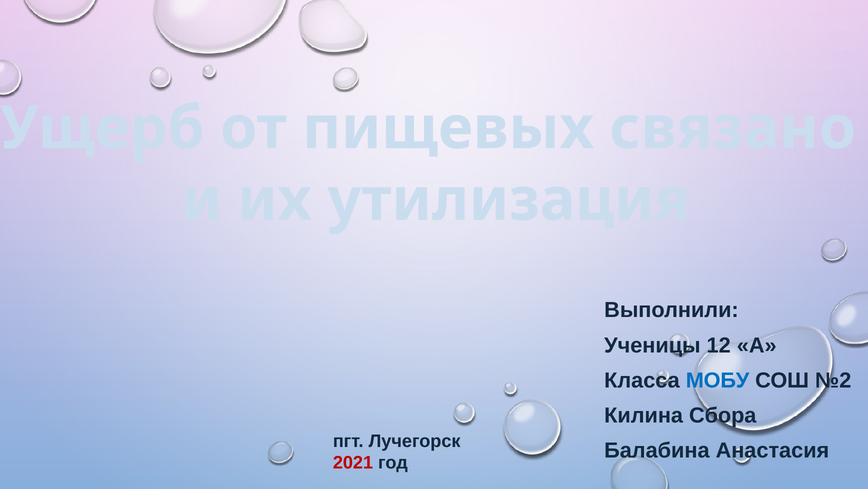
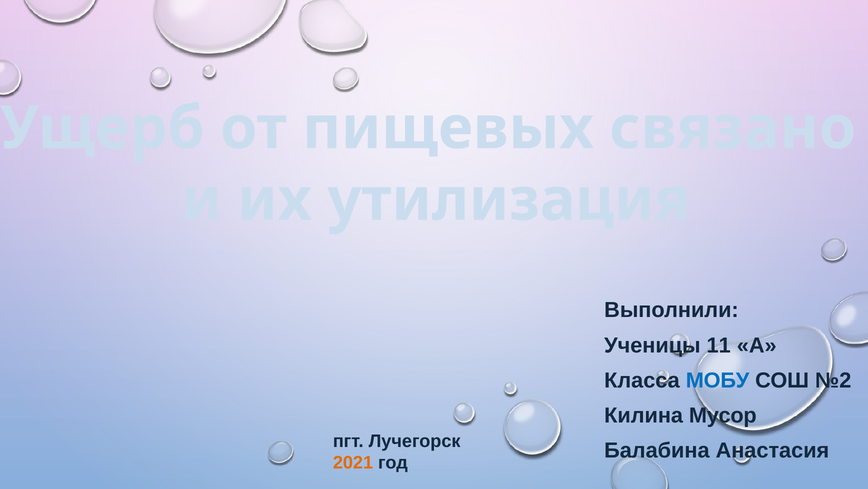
12: 12 -> 11 (719, 345)
Сбора: Сбора -> Мусор (723, 415)
2021 colour: red -> orange (353, 462)
